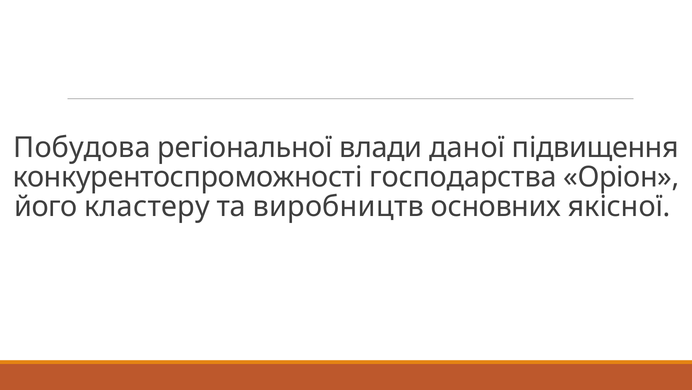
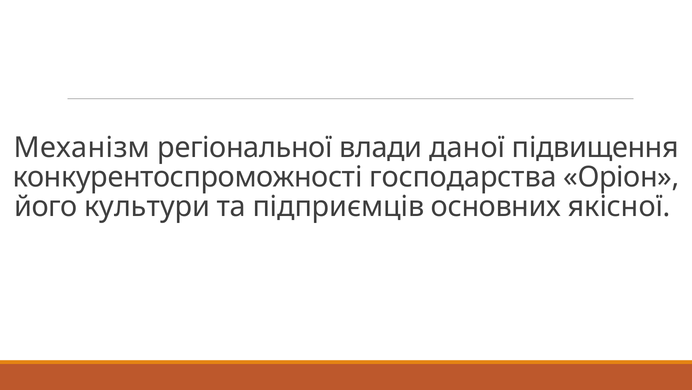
Побудова: Побудова -> Механізм (82, 147)
кластеру: кластеру -> культури (147, 206)
виробництв: виробництв -> підприємців (338, 206)
